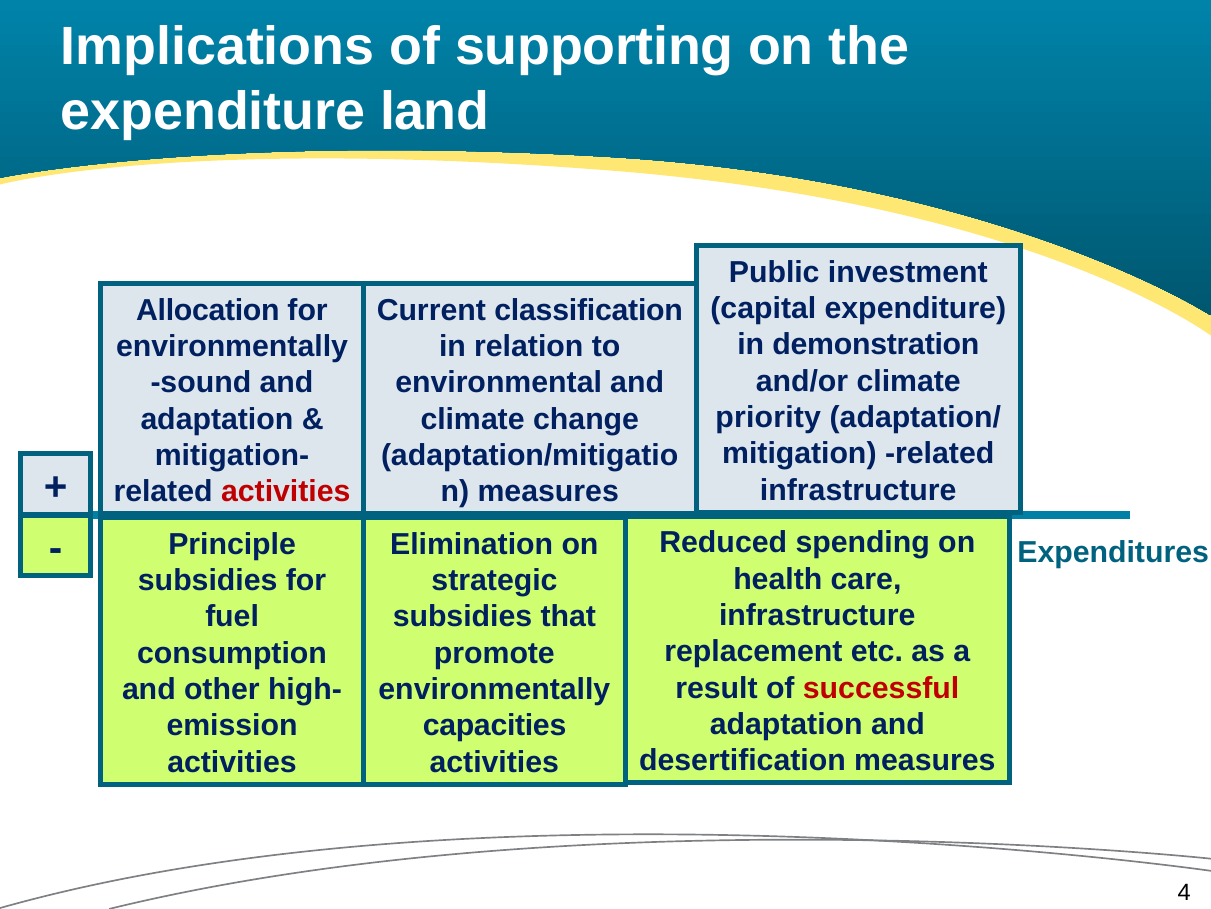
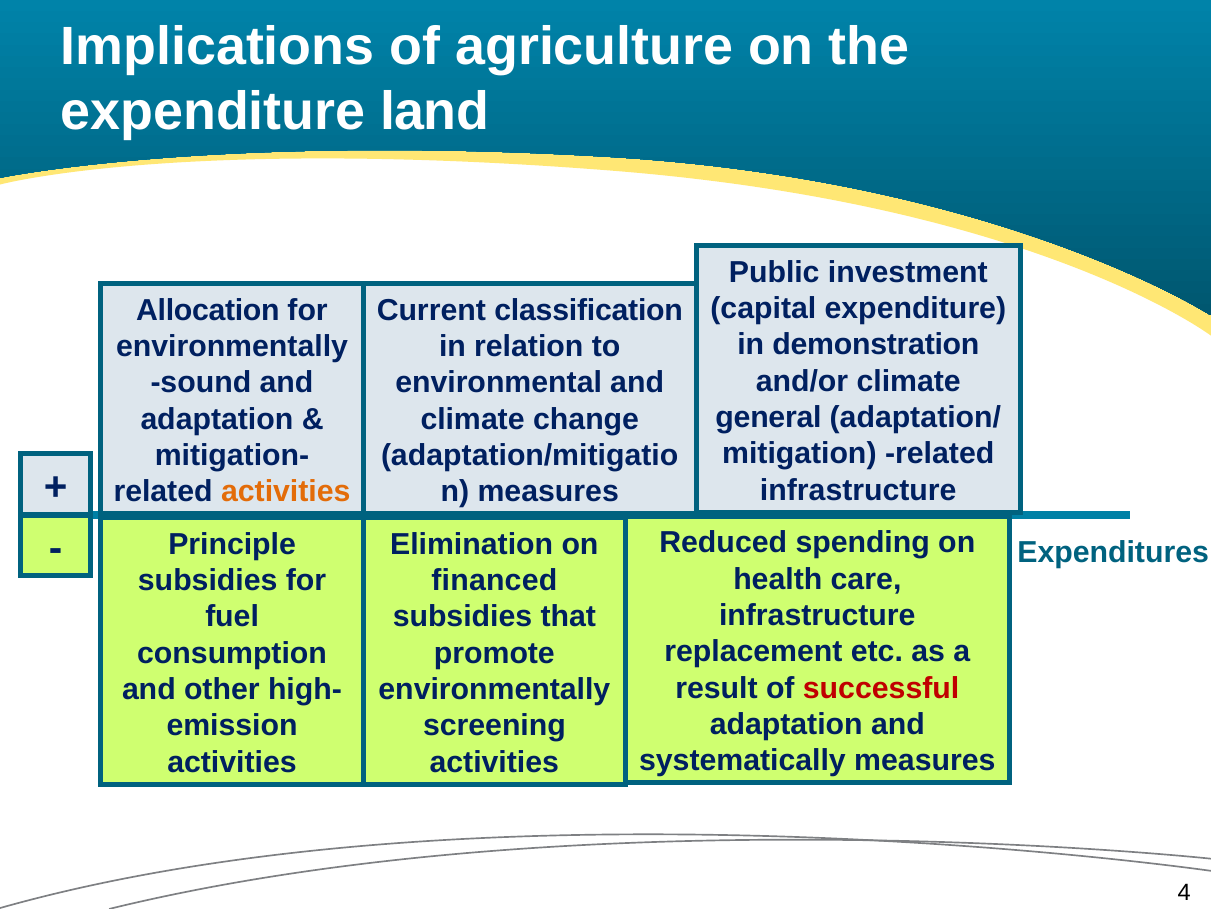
supporting: supporting -> agriculture (594, 47)
priority: priority -> general (769, 417)
activities colour: red -> orange (286, 491)
strategic: strategic -> financed (494, 580)
capacities: capacities -> screening (494, 725)
desertification: desertification -> systematically (742, 760)
